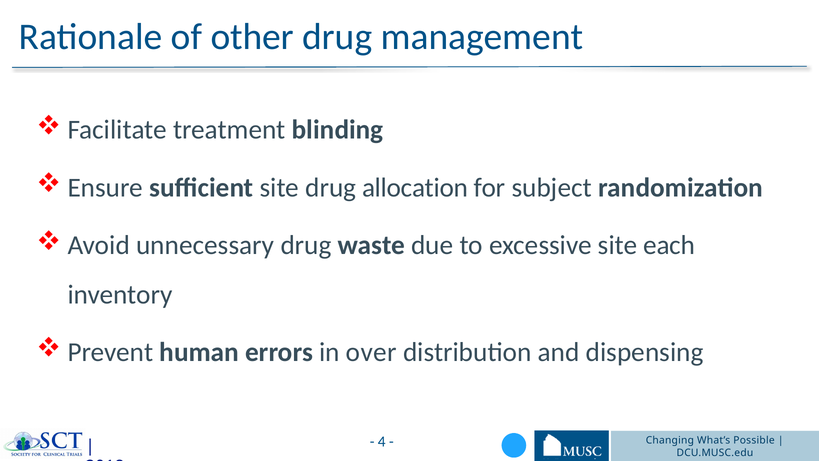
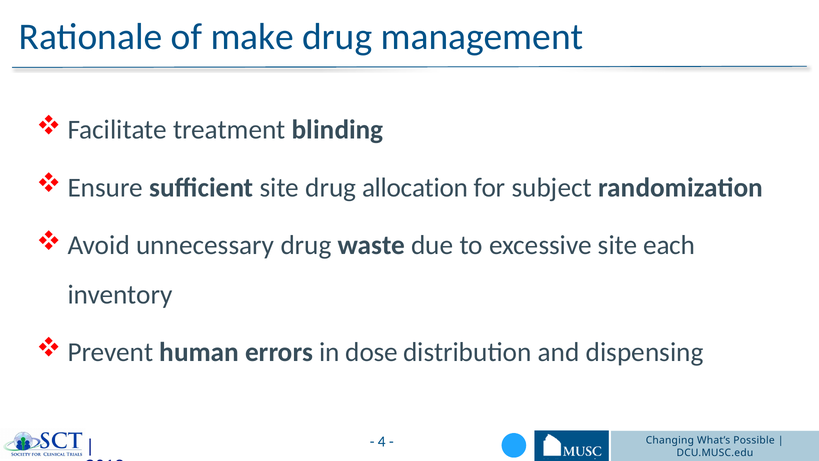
other: other -> make (252, 37)
over: over -> dose (372, 352)
